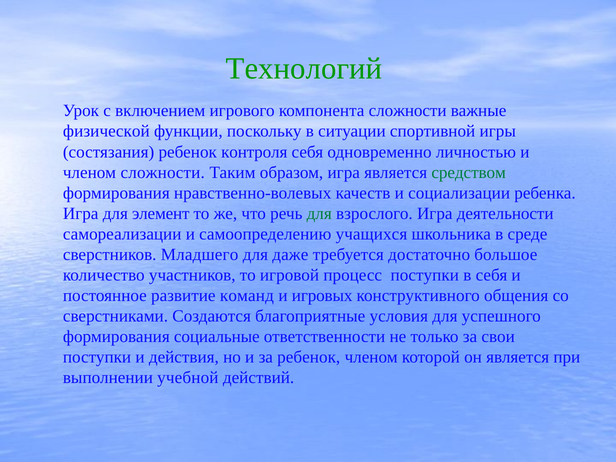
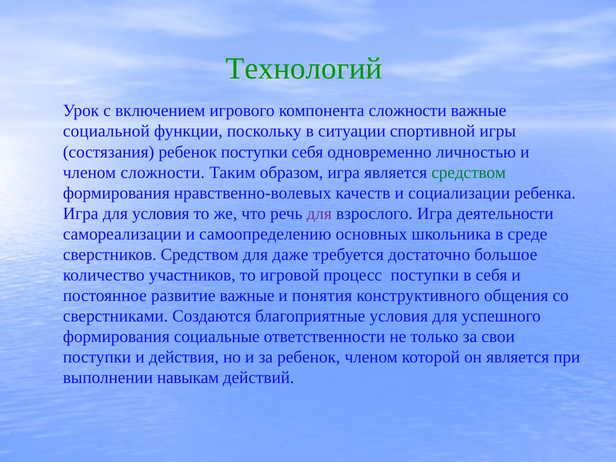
физической: физической -> социальной (106, 131)
ребенок контроля: контроля -> поступки (254, 152)
для элемент: элемент -> условия (161, 214)
для colour: green -> purple (319, 214)
учащихся: учащихся -> основных (371, 234)
сверстников Младшего: Младшего -> Средством (200, 255)
развитие команд: команд -> важные (247, 296)
игровых: игровых -> понятия (322, 296)
учебной: учебной -> навыкам (188, 378)
